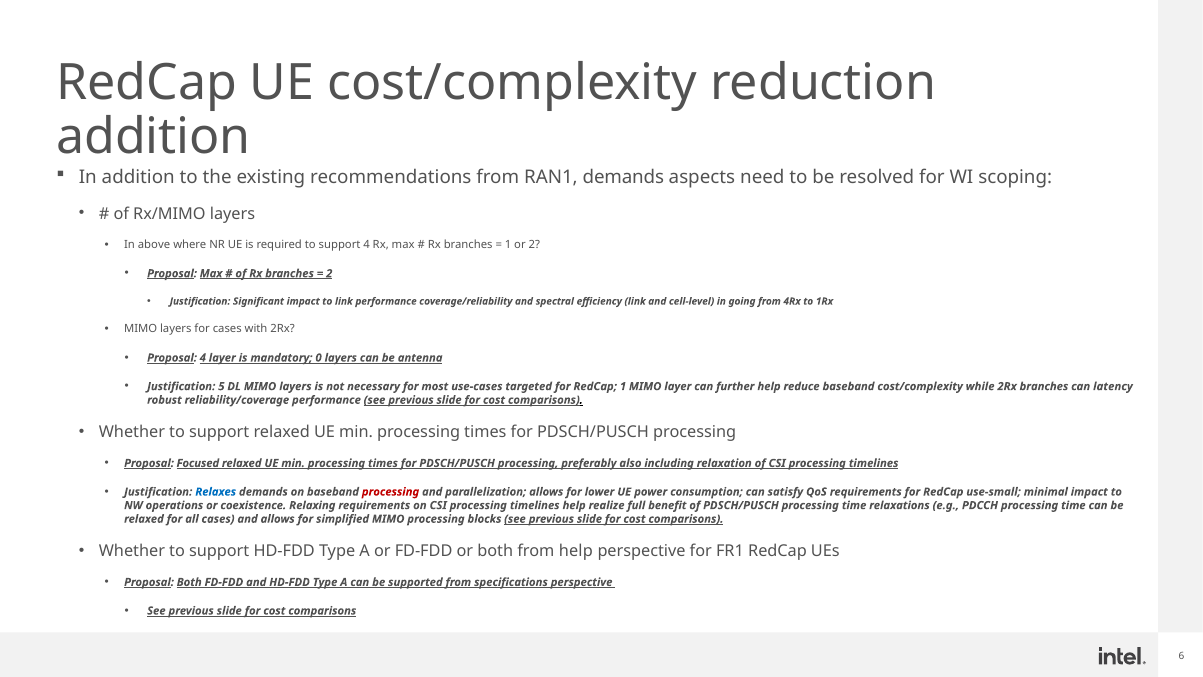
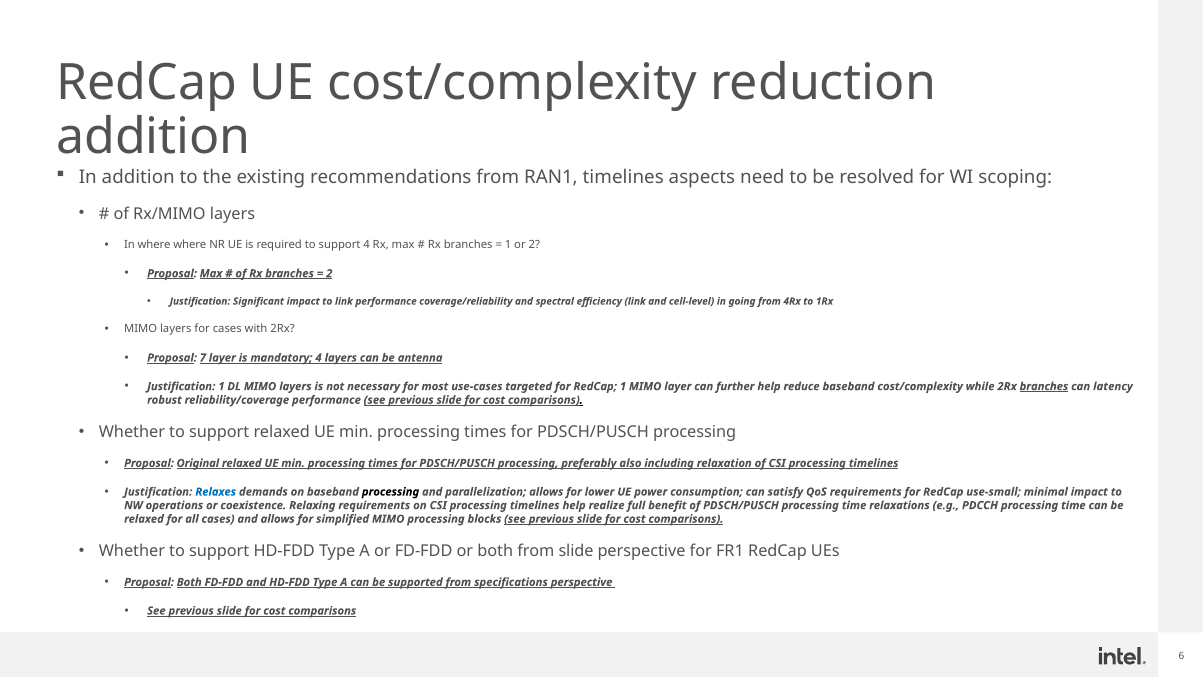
RAN1 demands: demands -> timelines (623, 178)
In above: above -> where (154, 245)
Proposal 4: 4 -> 7 (203, 358)
mandatory 0: 0 -> 4 (319, 358)
Justification 5: 5 -> 1 (221, 386)
branches underline: none -> present (1044, 386)
Focused: Focused -> Original (198, 463)
processing colour: red -> black (391, 492)
from help: help -> slide (576, 551)
